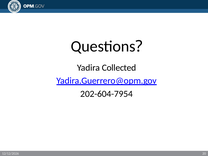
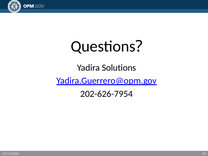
Collected: Collected -> Solutions (119, 68)
202-604-7954: 202-604-7954 -> 202-626-7954 (107, 94)
